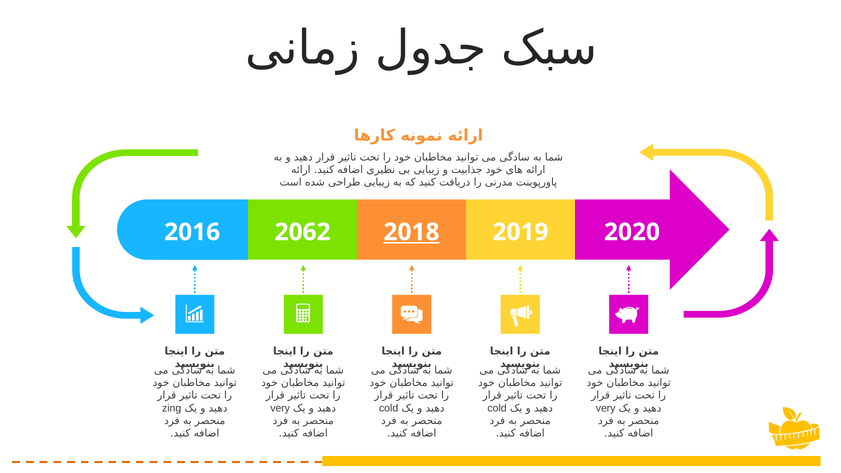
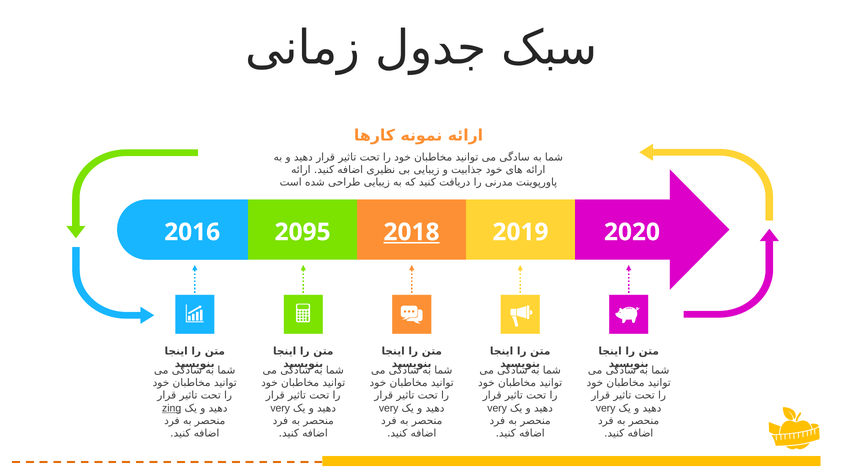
2062: 2062 -> 2095 (303, 232)
zing underline: none -> present (172, 408)
cold: cold -> very (389, 408)
cold: cold -> very (497, 408)
